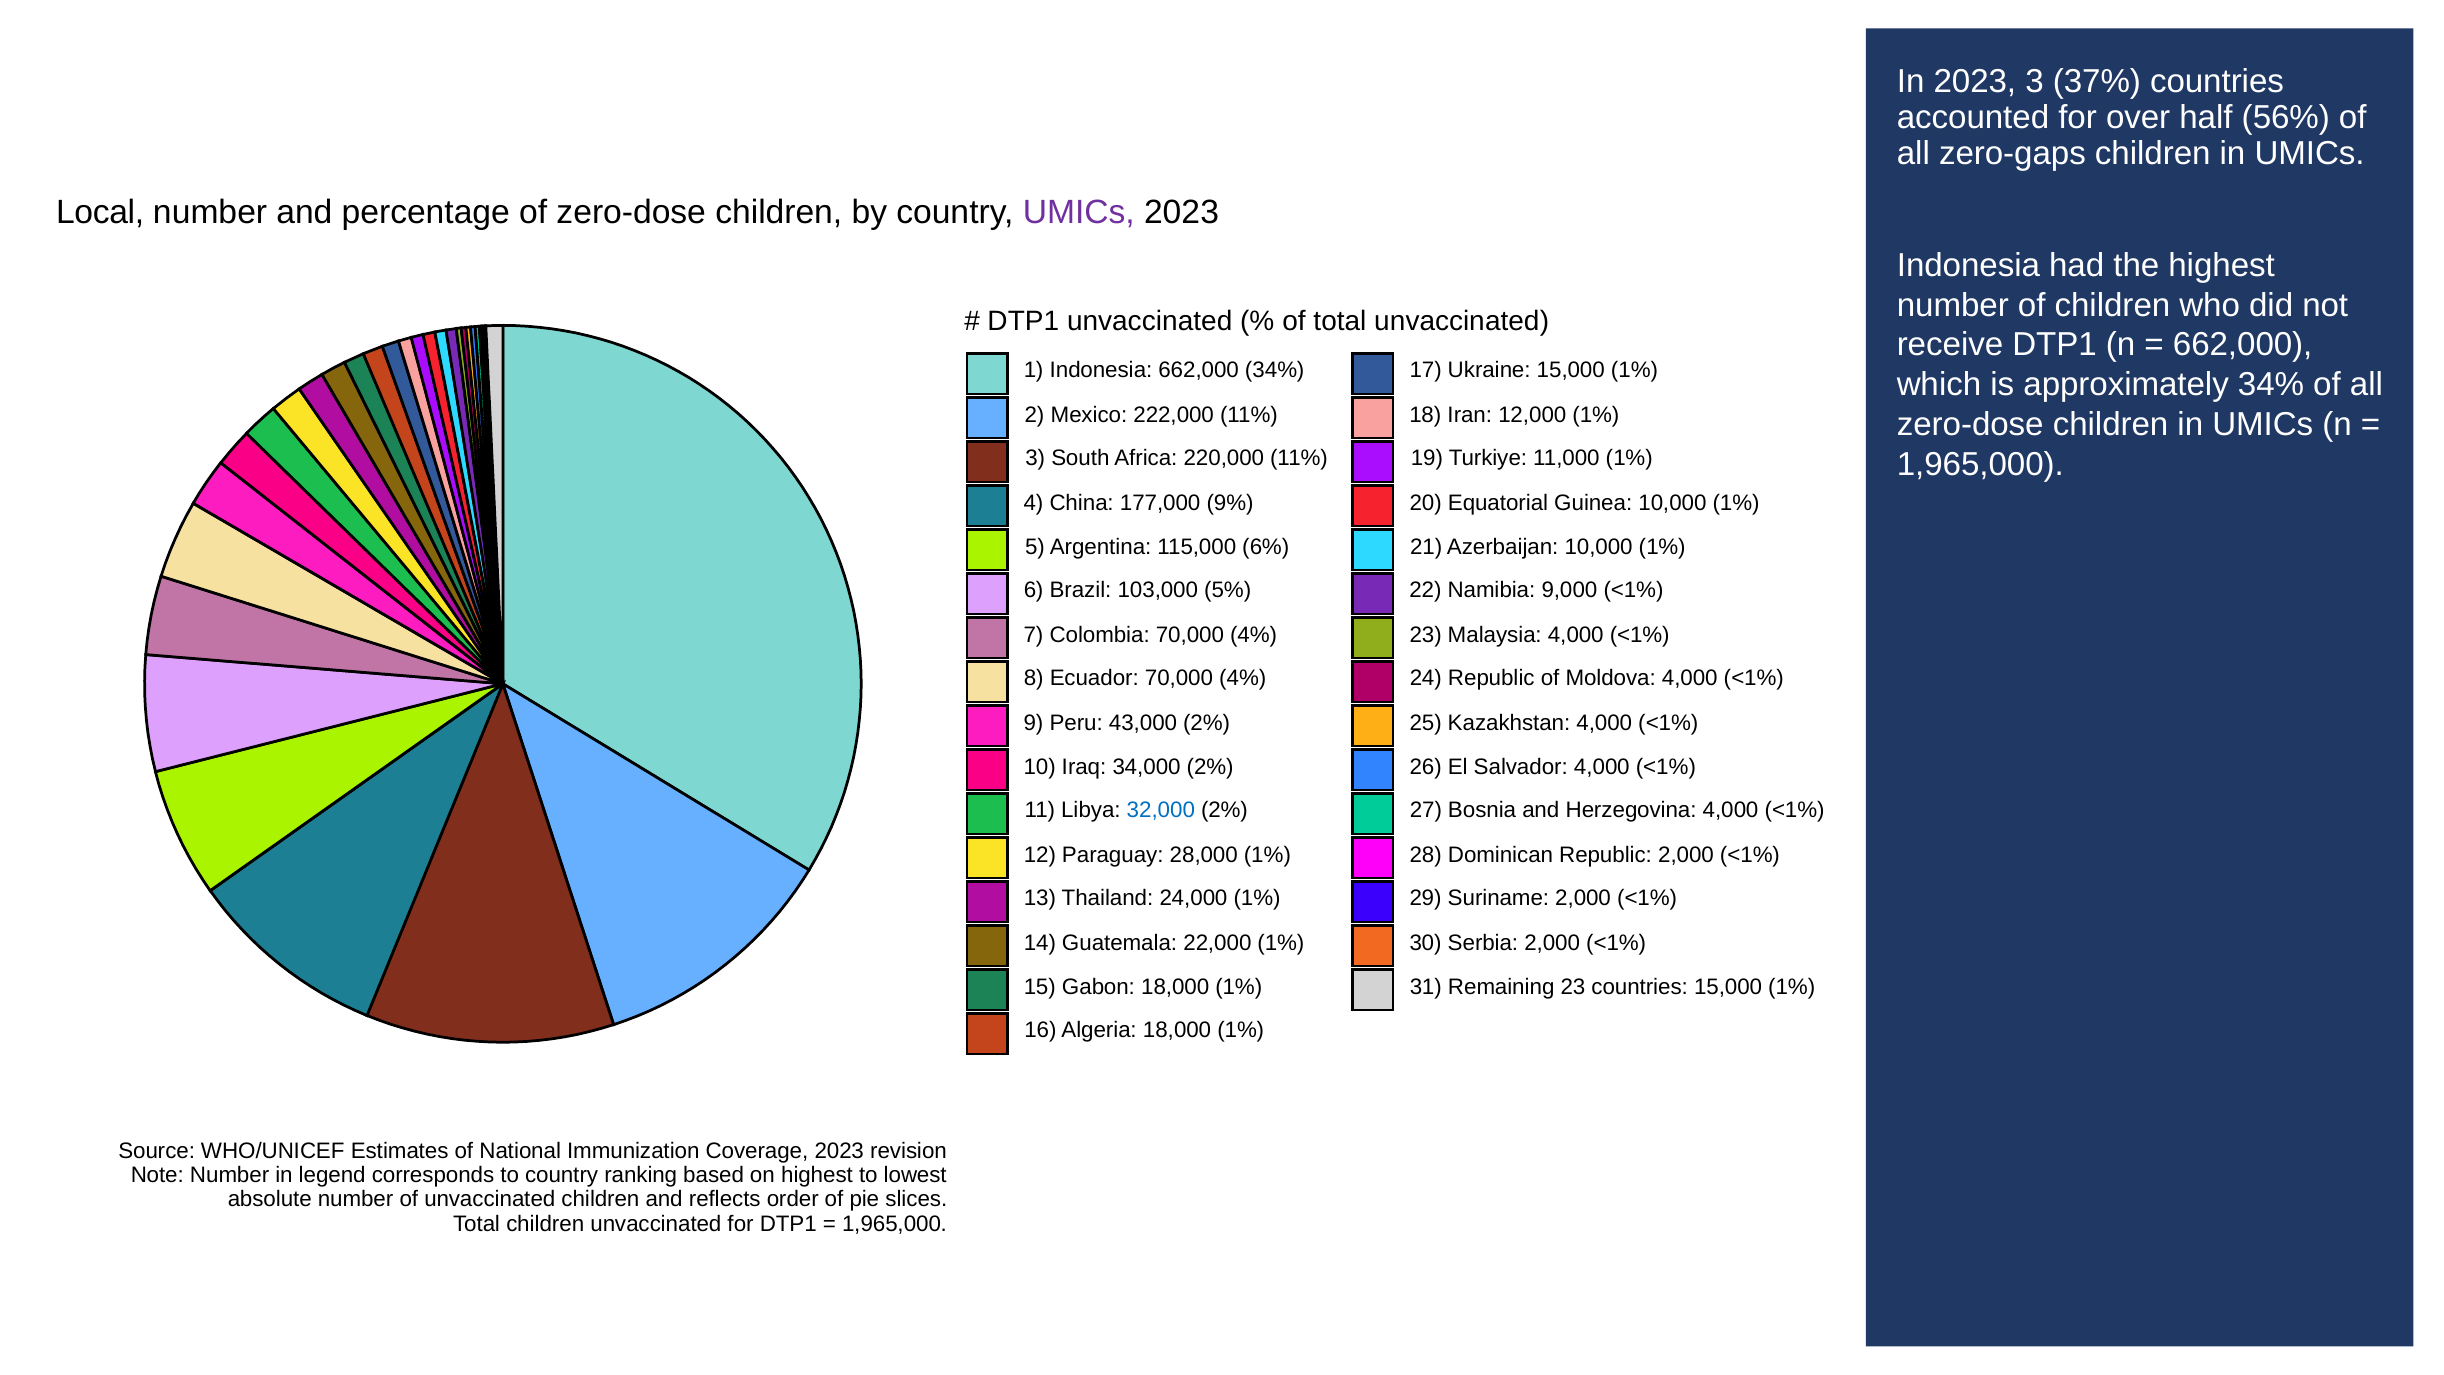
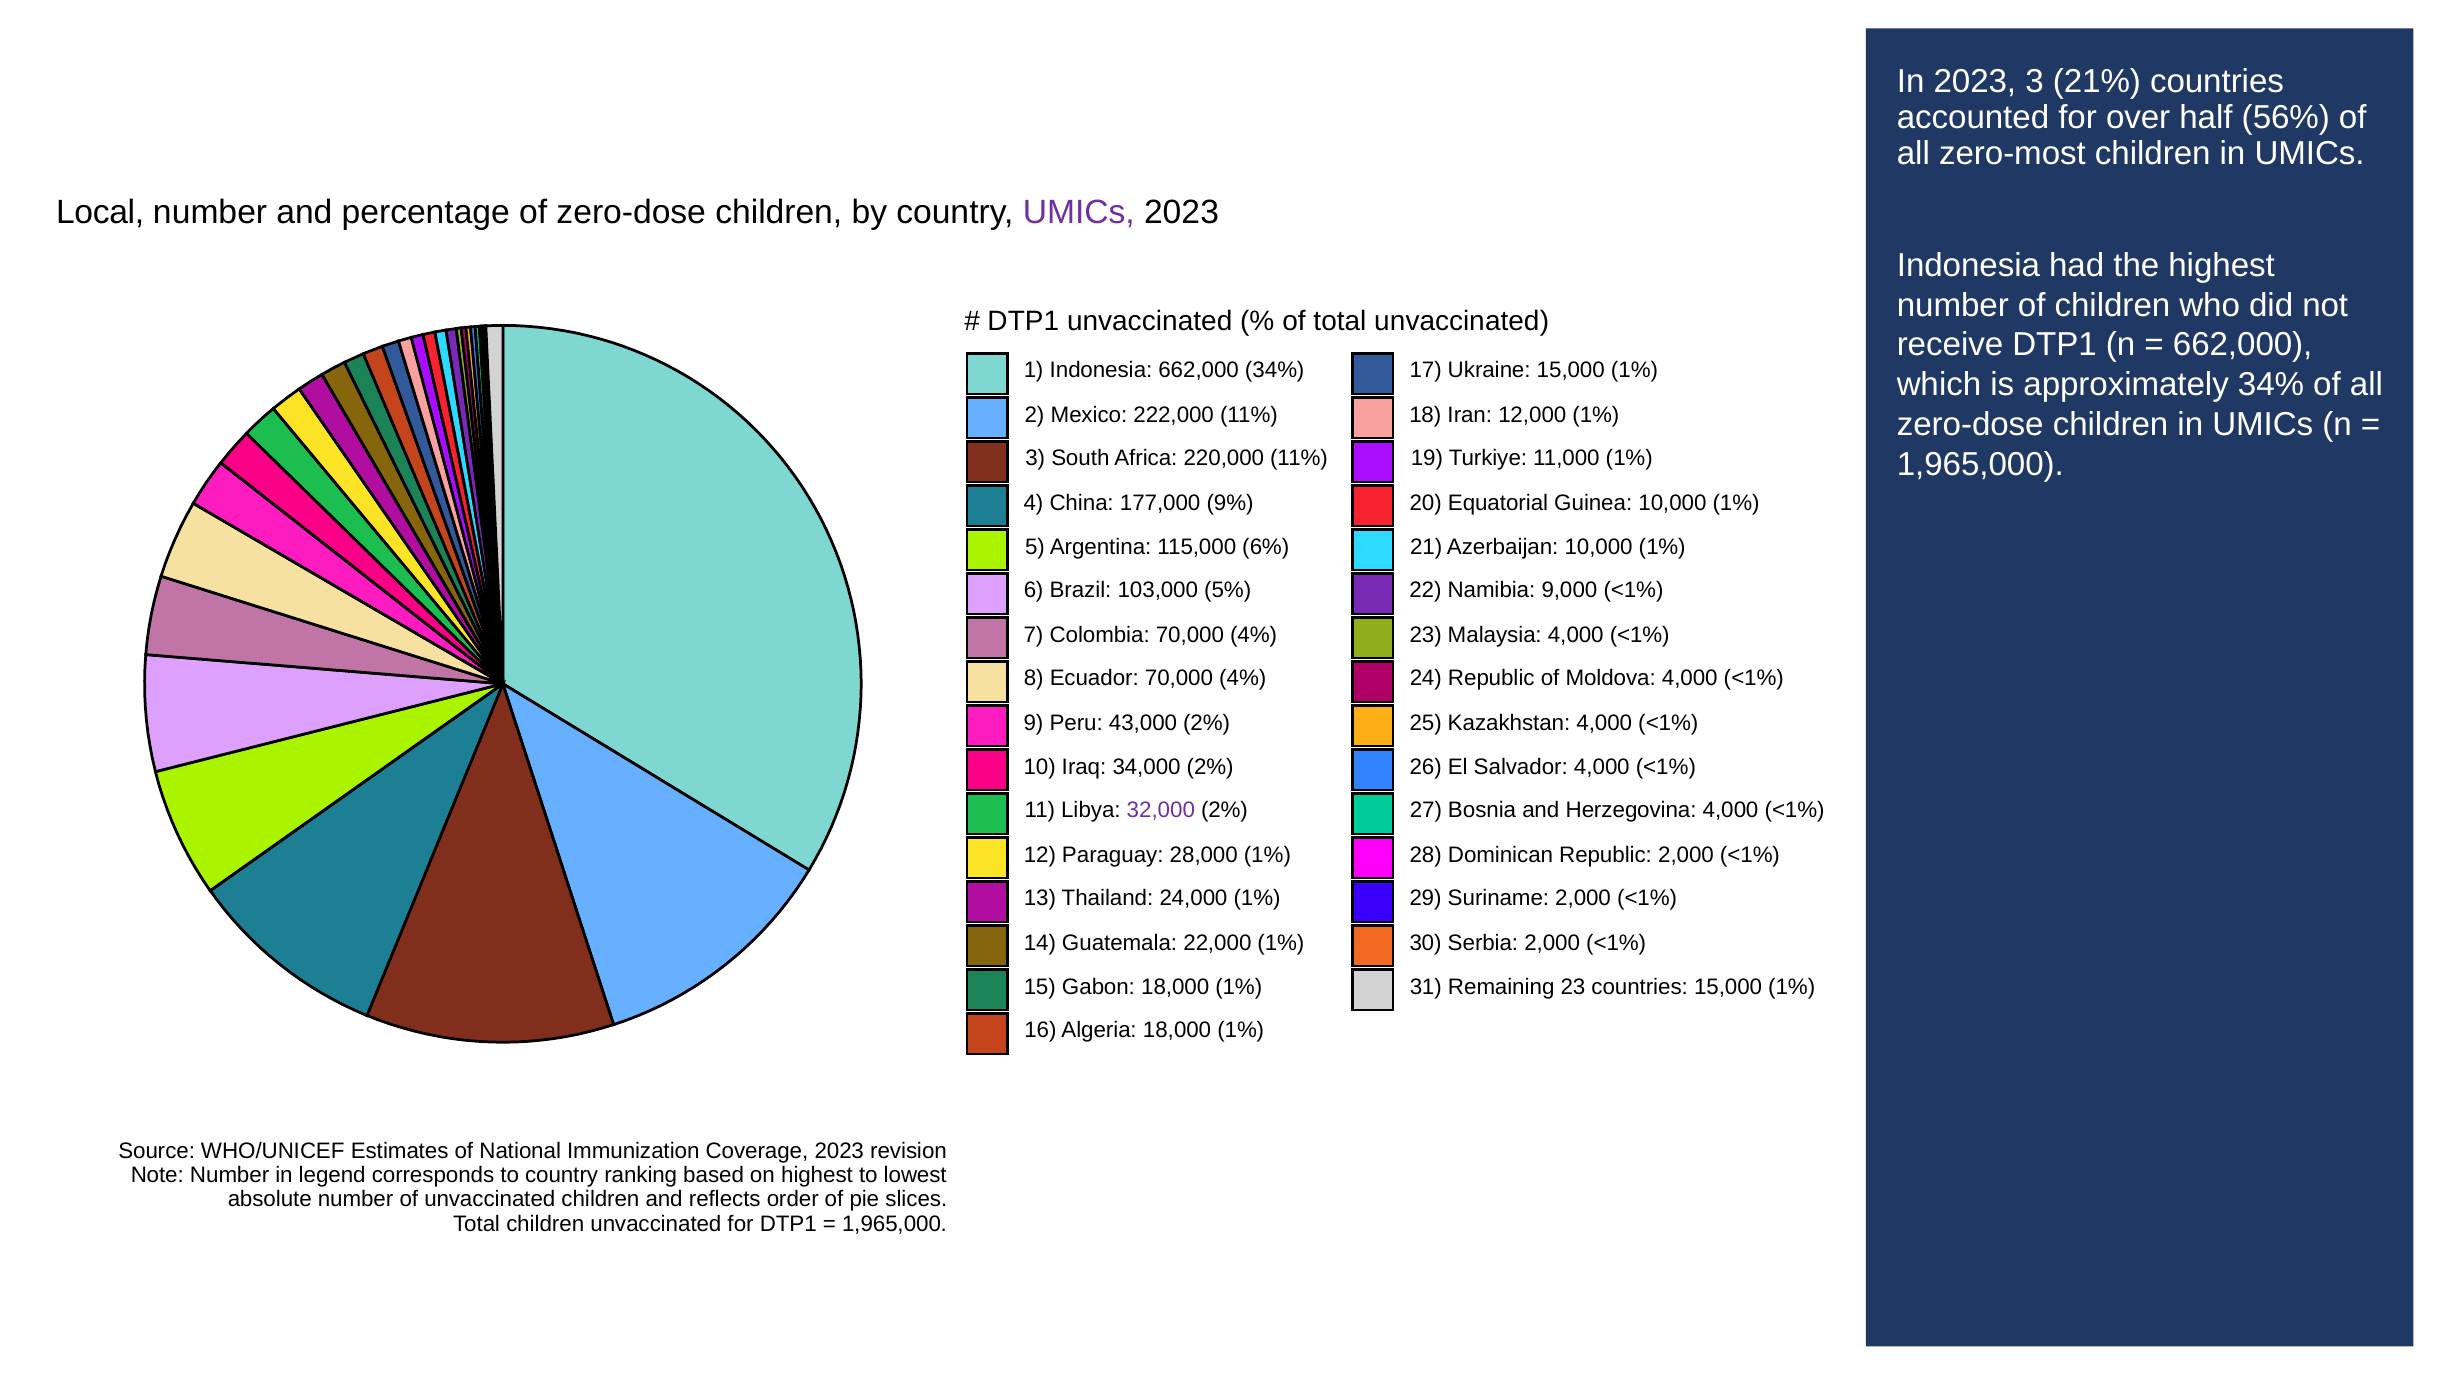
37%: 37% -> 21% (2097, 82)
zero-gaps: zero-gaps -> zero-most (2012, 153)
32,000 colour: blue -> purple (1161, 810)
